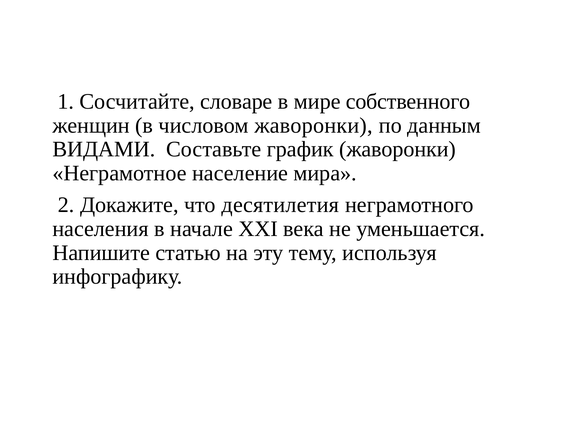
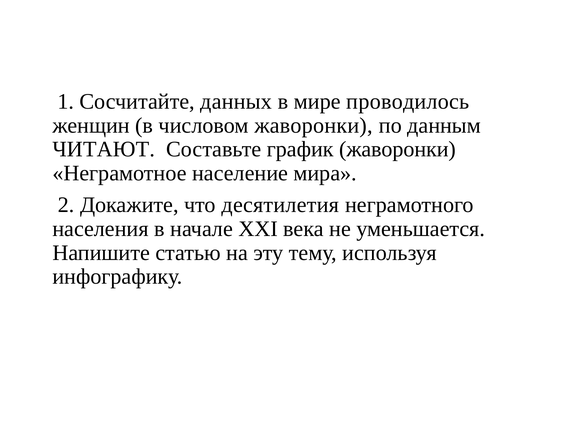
словаре: словаре -> данных (236, 102)
собственного: собственного -> проводилось (408, 102)
ВИДАМИ: ВИДАМИ -> ЧИТАЮТ (104, 149)
